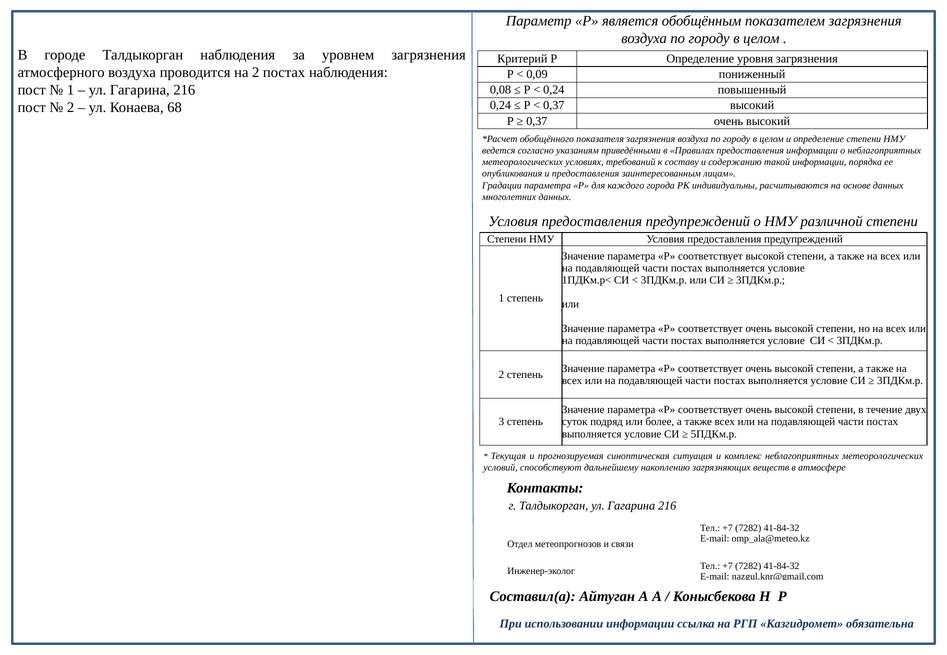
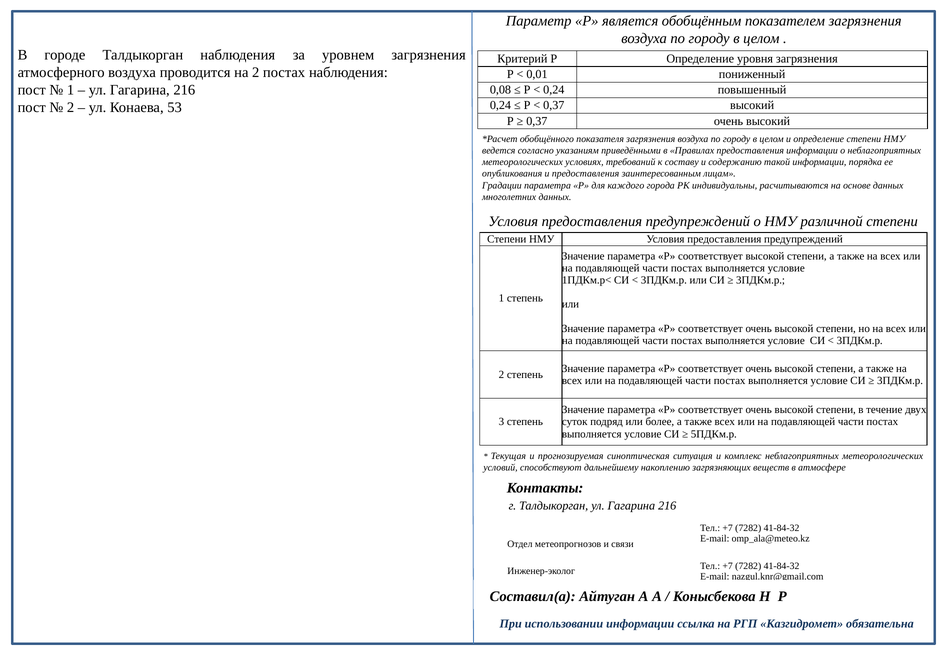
0,09: 0,09 -> 0,01 (537, 74)
68: 68 -> 53 (175, 107)
